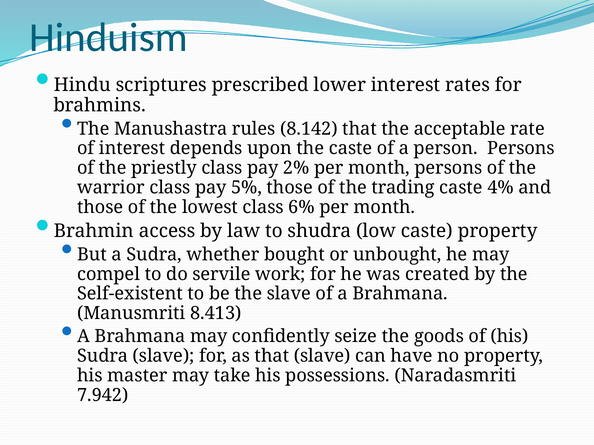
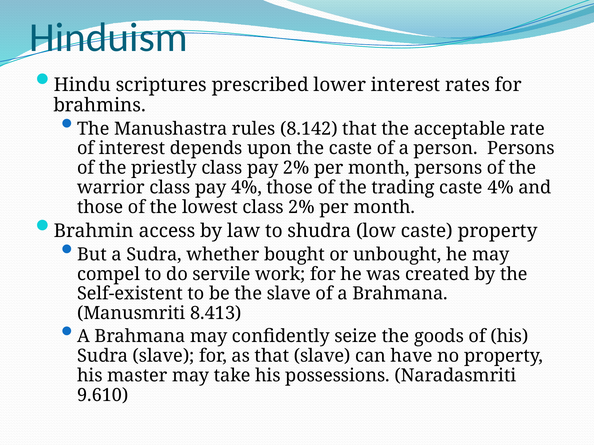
pay 5%: 5% -> 4% (247, 188)
class 6%: 6% -> 2% (302, 207)
7.942: 7.942 -> 9.610 (103, 395)
